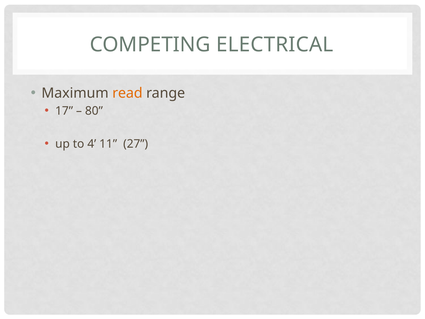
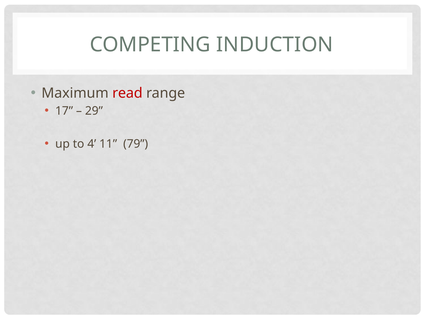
ELECTRICAL: ELECTRICAL -> INDUCTION (275, 45)
read colour: orange -> red (127, 93)
80: 80 -> 29 (94, 111)
27: 27 -> 79 (136, 144)
